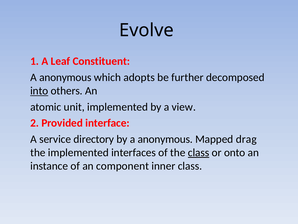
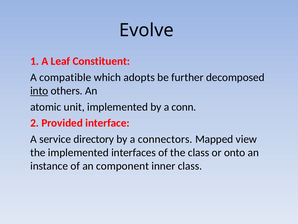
anonymous: anonymous -> compatible (65, 77)
view: view -> conn (184, 107)
by a anonymous: anonymous -> connectors (165, 139)
drag: drag -> view (246, 139)
class underline: present -> none (199, 152)
